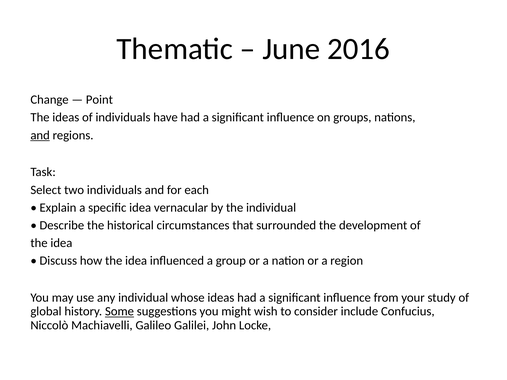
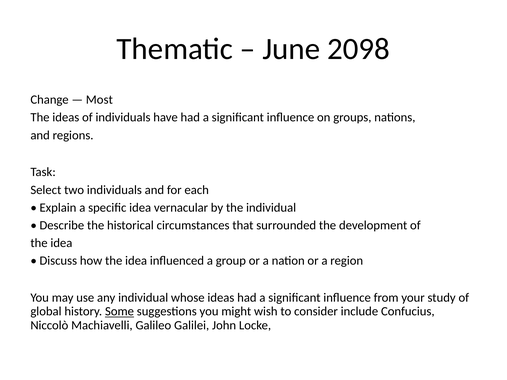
2016: 2016 -> 2098 (359, 49)
Point: Point -> Most (99, 100)
and underline: present -> none (40, 135)
